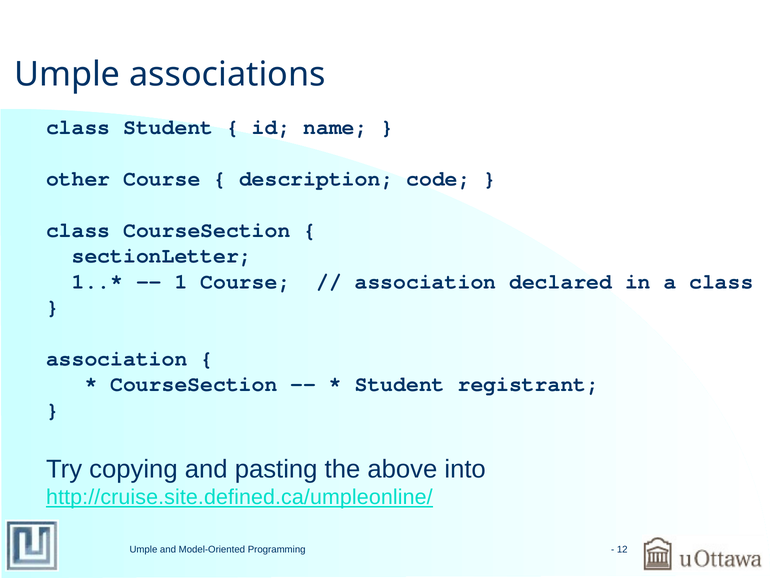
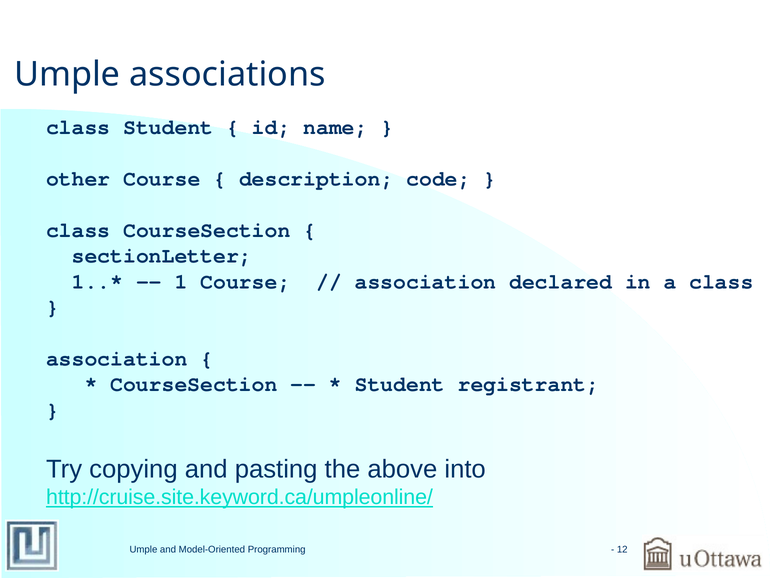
http://cruise.site.defined.ca/umpleonline/: http://cruise.site.defined.ca/umpleonline/ -> http://cruise.site.keyword.ca/umpleonline/ (239, 497)
